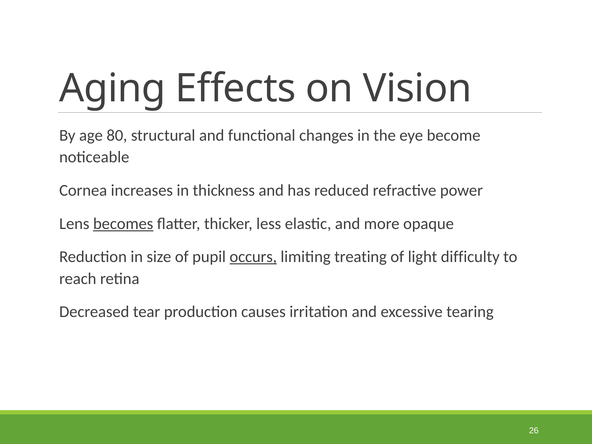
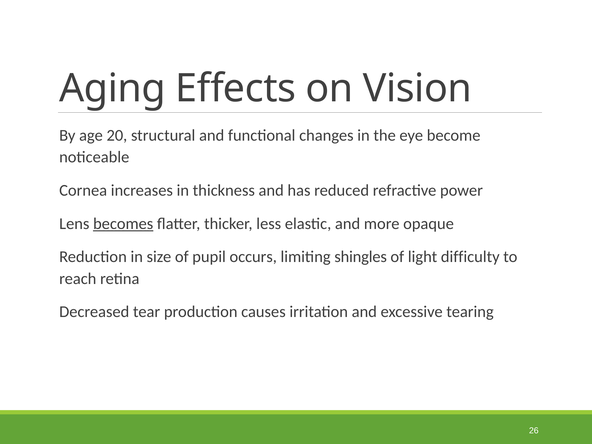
80: 80 -> 20 (117, 135)
occurs underline: present -> none (253, 257)
treating: treating -> shingles (361, 257)
